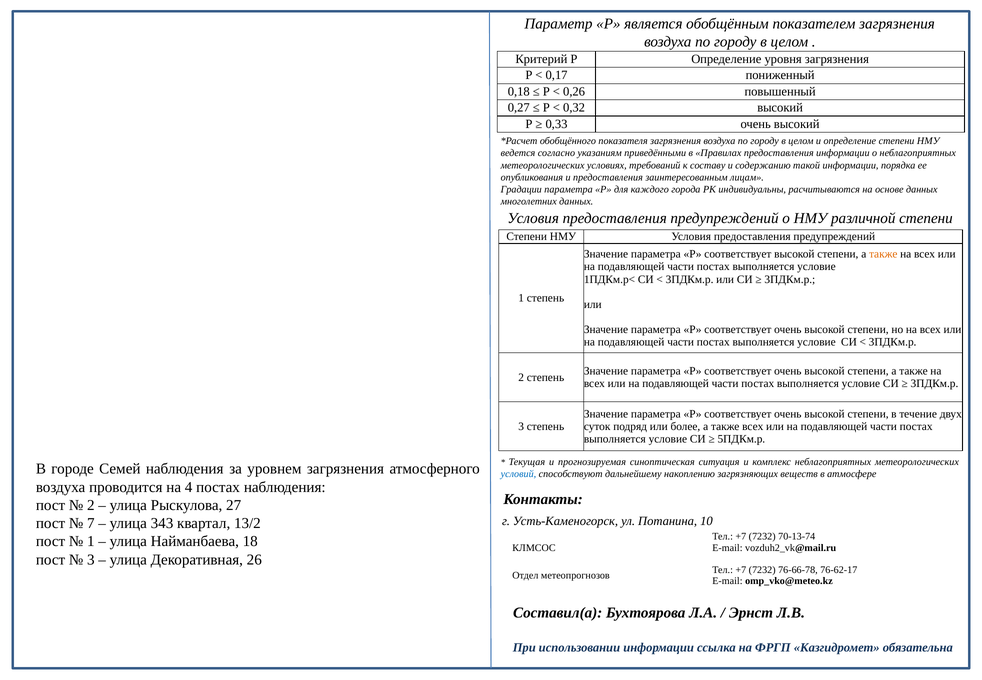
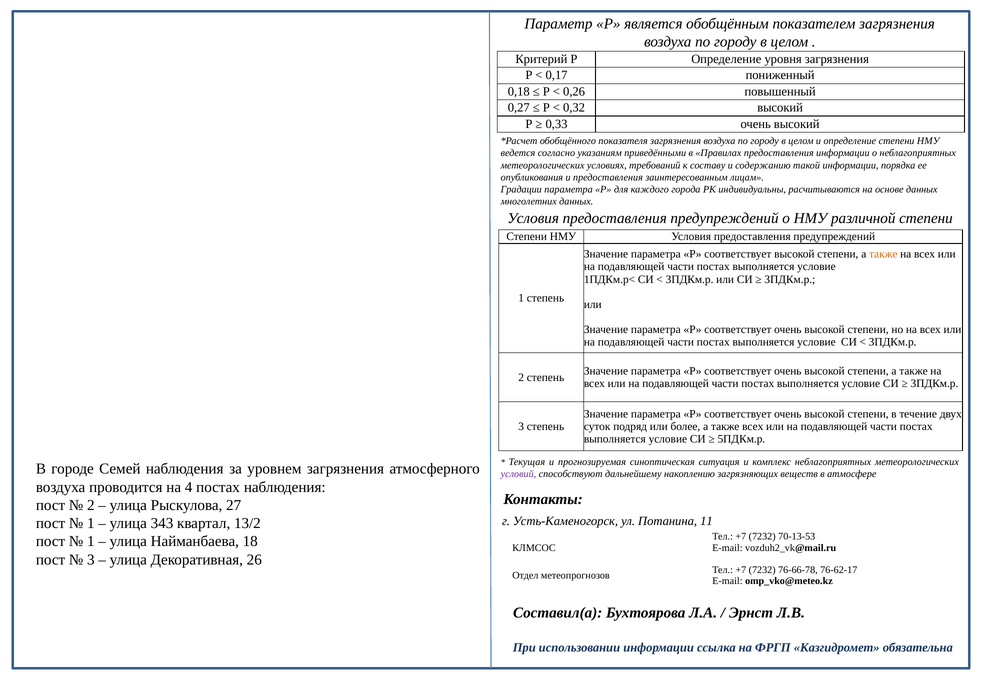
условий colour: blue -> purple (518, 474)
10: 10 -> 11 (706, 521)
7: 7 -> 1 (91, 523)
70-13-74: 70-13-74 -> 70-13-53 (797, 536)
